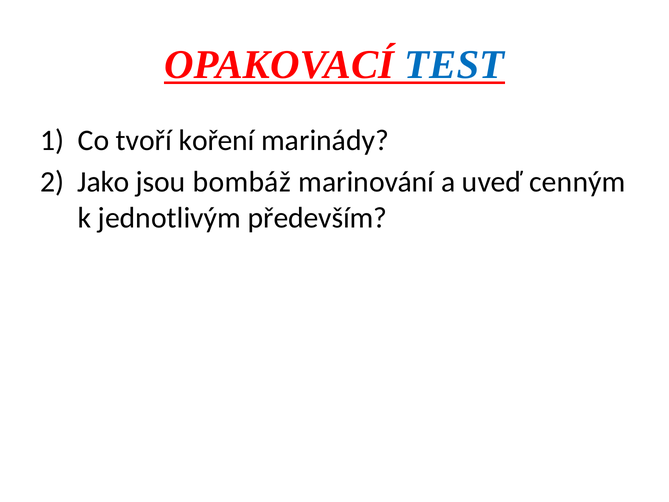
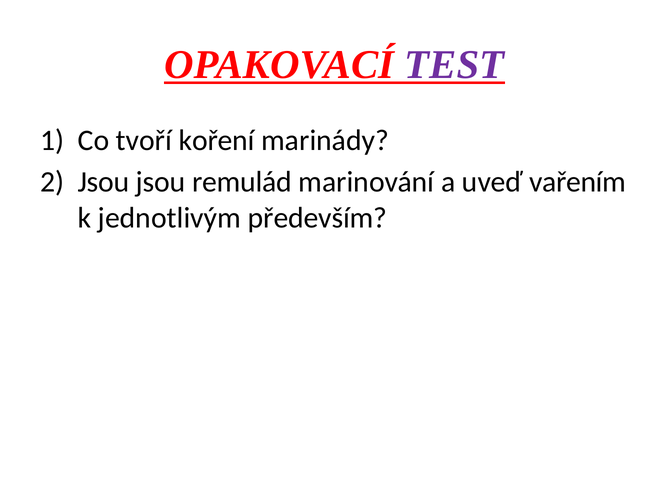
TEST colour: blue -> purple (454, 65)
Jako: Jako -> Jsou (103, 182)
bombáž: bombáž -> remulád (242, 182)
cenným: cenným -> vařením (578, 182)
